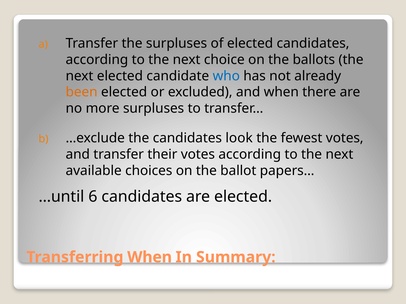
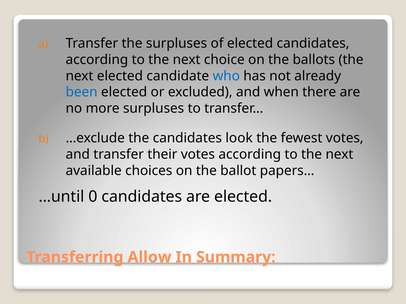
been colour: orange -> blue (82, 92)
6: 6 -> 0 (93, 197)
Transferring When: When -> Allow (149, 258)
